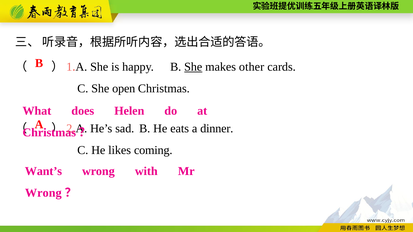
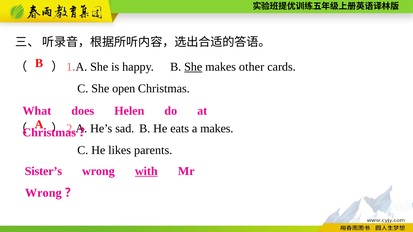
a dinner: dinner -> makes (217, 129)
coming: coming -> parents (153, 151)
Want’s: Want’s -> Sister’s (43, 171)
with underline: none -> present (146, 171)
